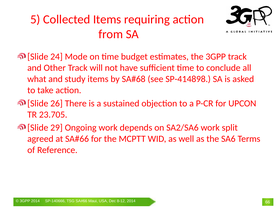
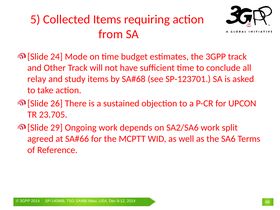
what: what -> relay (37, 79)
SP-414898: SP-414898 -> SP-123701 (188, 79)
